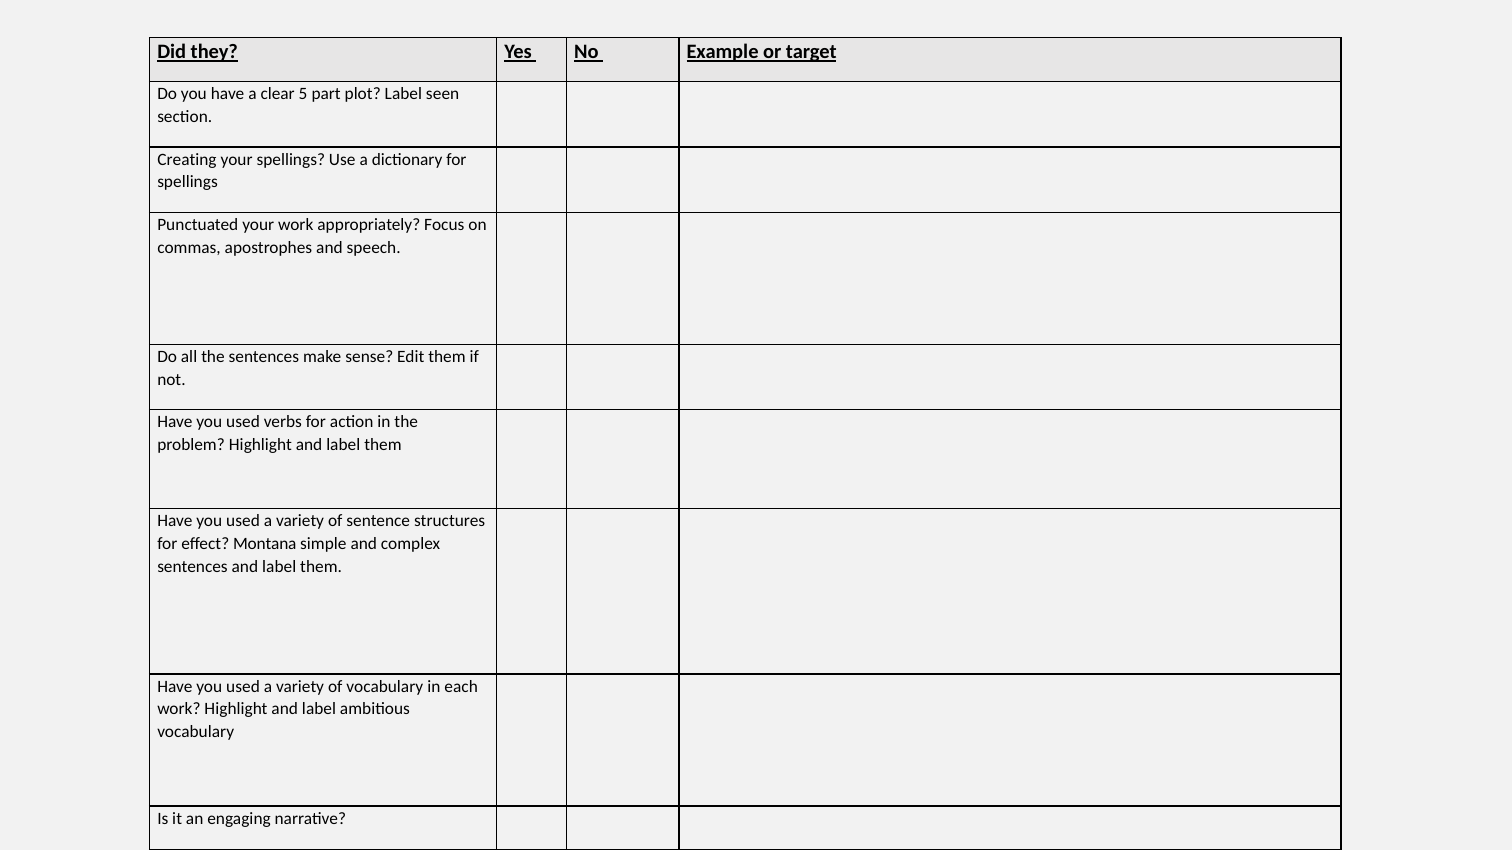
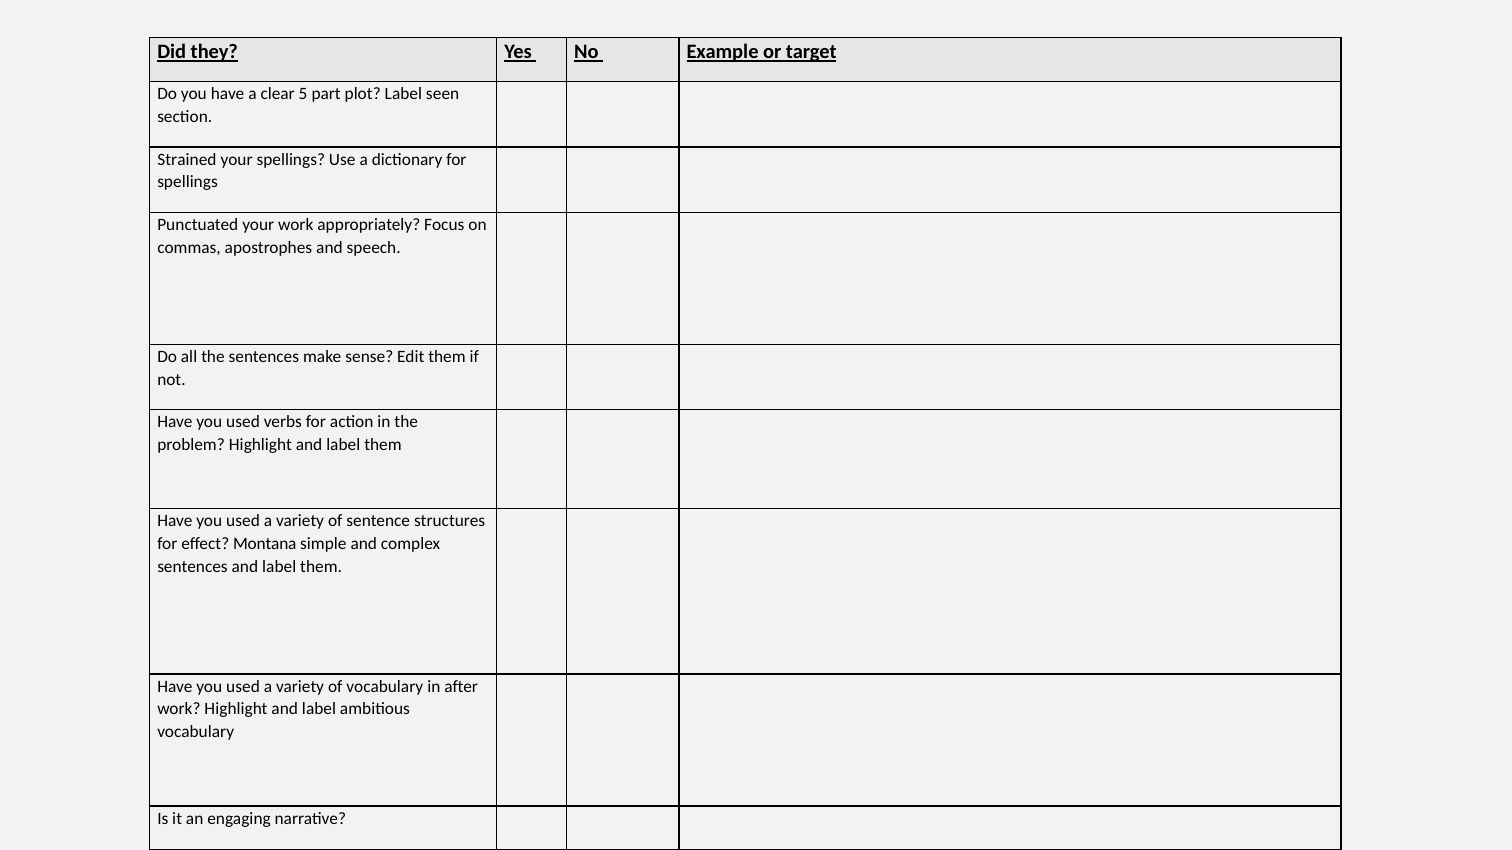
Creating: Creating -> Strained (187, 159)
each: each -> after (461, 687)
